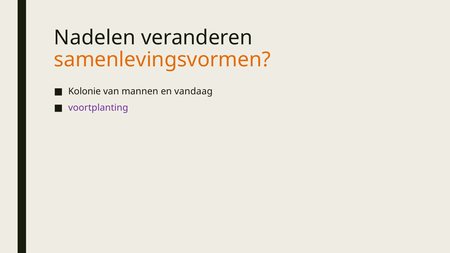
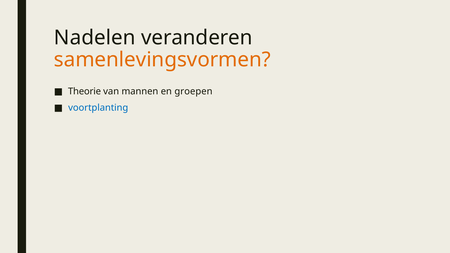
Kolonie: Kolonie -> Theorie (85, 91)
vandaag: vandaag -> groepen (193, 91)
voortplanting colour: purple -> blue (98, 108)
